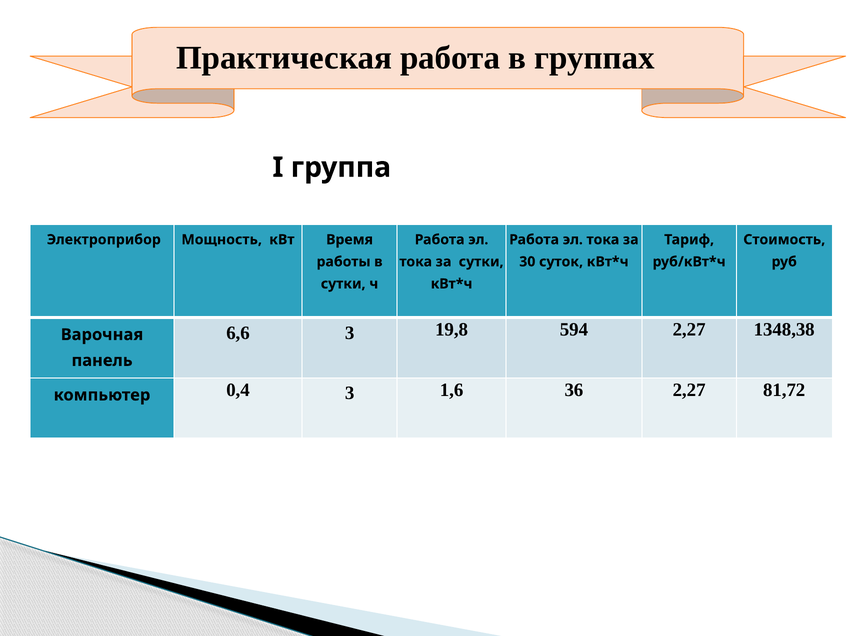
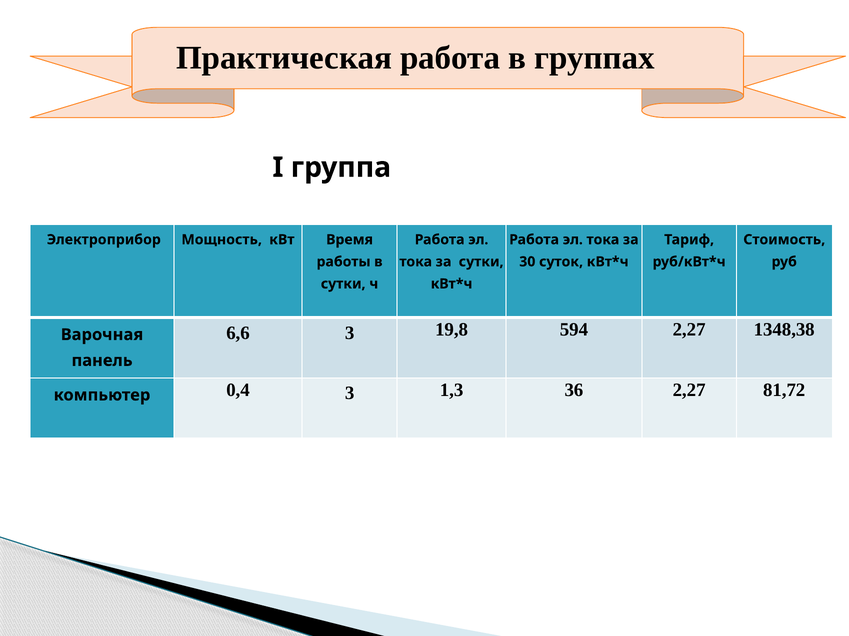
1,6: 1,6 -> 1,3 (452, 391)
